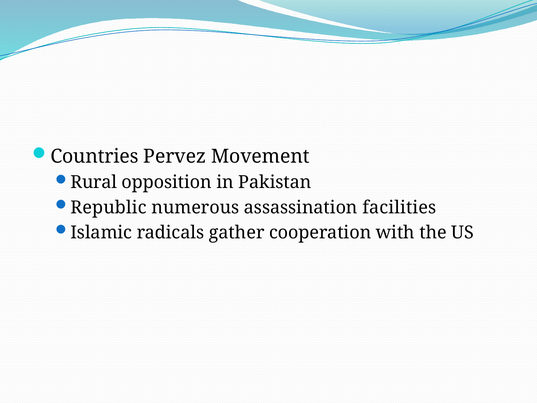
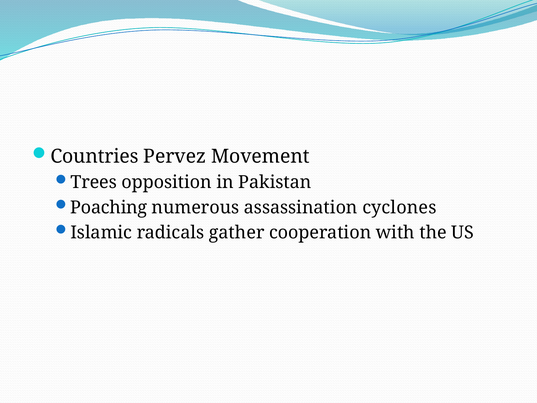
Rural: Rural -> Trees (94, 182)
Republic: Republic -> Poaching (109, 207)
facilities: facilities -> cyclones (399, 207)
